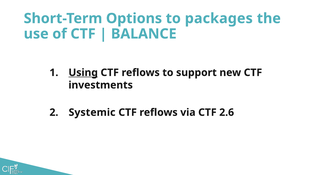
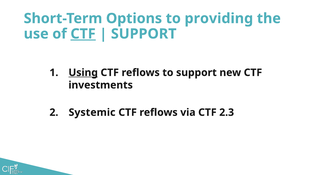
packages: packages -> providing (219, 18)
CTF underline: none -> present (83, 34)
BALANCE: BALANCE -> SUPPORT (144, 34)
2.6: 2.6 -> 2.3 (227, 112)
